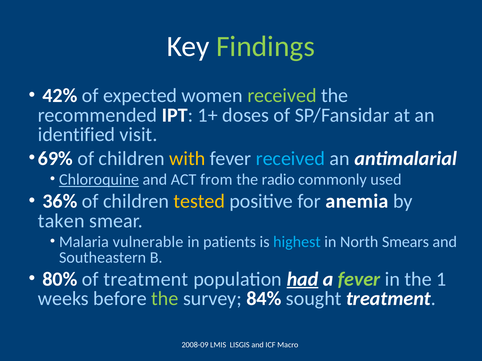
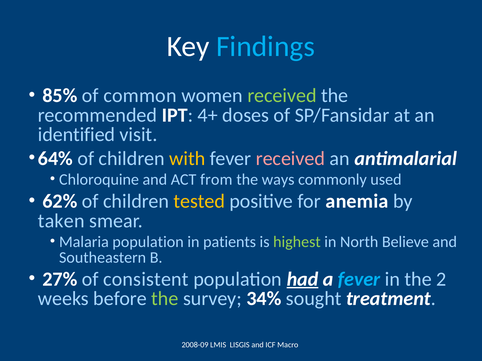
Findings colour: light green -> light blue (265, 47)
42%: 42% -> 85% (60, 96)
expected: expected -> common (140, 96)
1+: 1+ -> 4+ (208, 115)
69%: 69% -> 64% (55, 159)
received colour: light blue -> pink (290, 159)
Chloroquine underline: present -> none (99, 180)
radio: radio -> ways (278, 180)
36%: 36% -> 62% (60, 202)
Malaria vulnerable: vulnerable -> population (148, 242)
highest colour: light blue -> light green (297, 242)
Smears: Smears -> Believe (405, 242)
80%: 80% -> 27% (60, 280)
of treatment: treatment -> consistent (146, 280)
fever colour: light green -> light blue (359, 280)
1: 1 -> 2 (441, 280)
84%: 84% -> 34% (264, 299)
